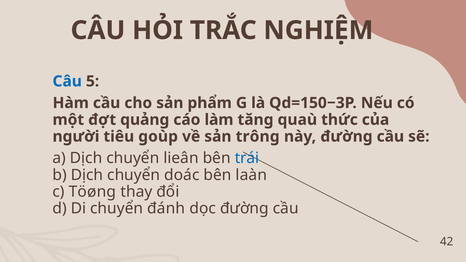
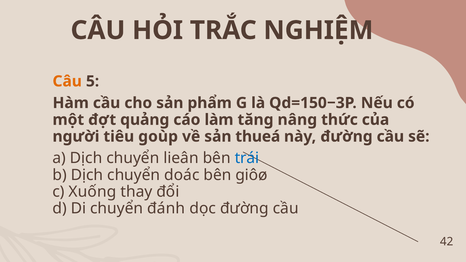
Câu colour: blue -> orange (67, 81)
quaù: quaù -> nâng (297, 120)
trông: trông -> thueá (258, 137)
laàn: laàn -> giôø (252, 175)
Töøng: Töøng -> Xuống (92, 192)
